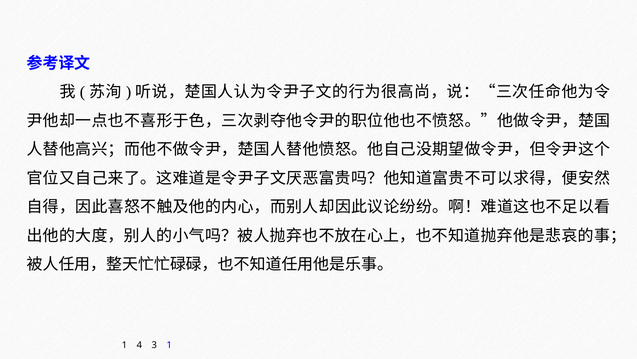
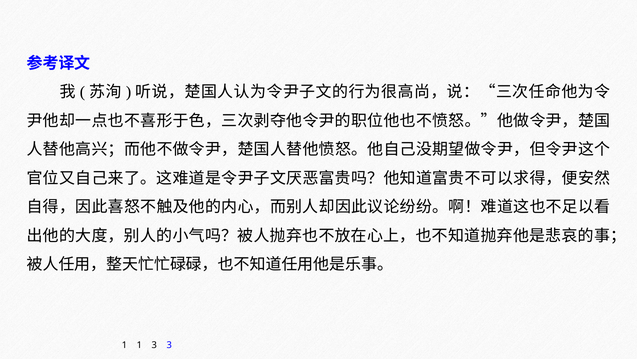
1 4: 4 -> 1 (139, 344)
3 1: 1 -> 3 (169, 344)
